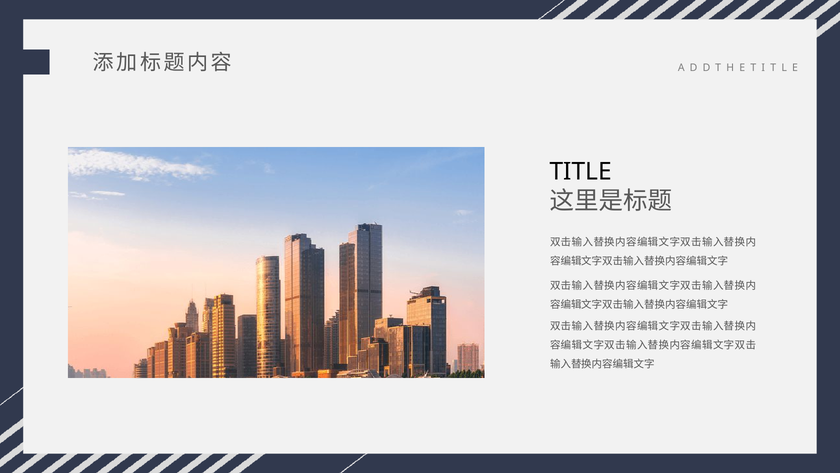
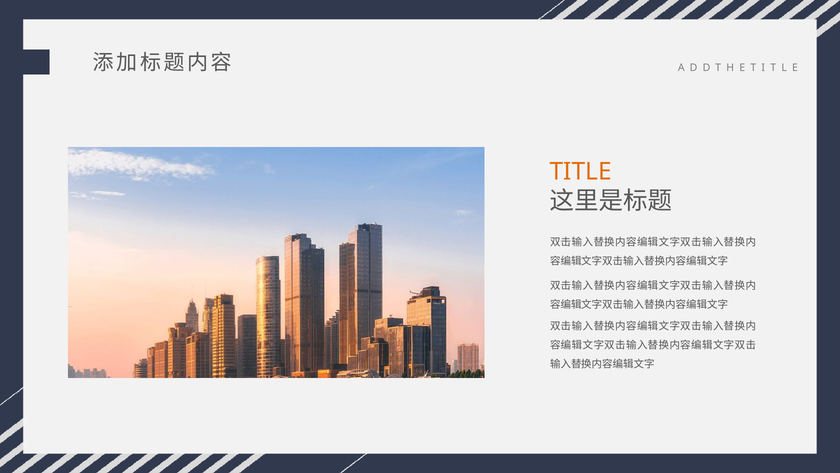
TITLE colour: black -> orange (581, 172)
